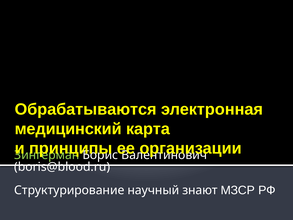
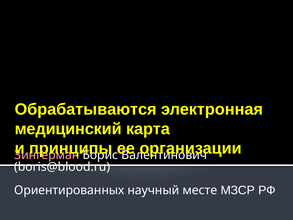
Зингерман colour: light green -> pink (47, 155)
Структурирование: Структурирование -> Ориентированных (69, 190)
знают: знают -> месте (200, 190)
